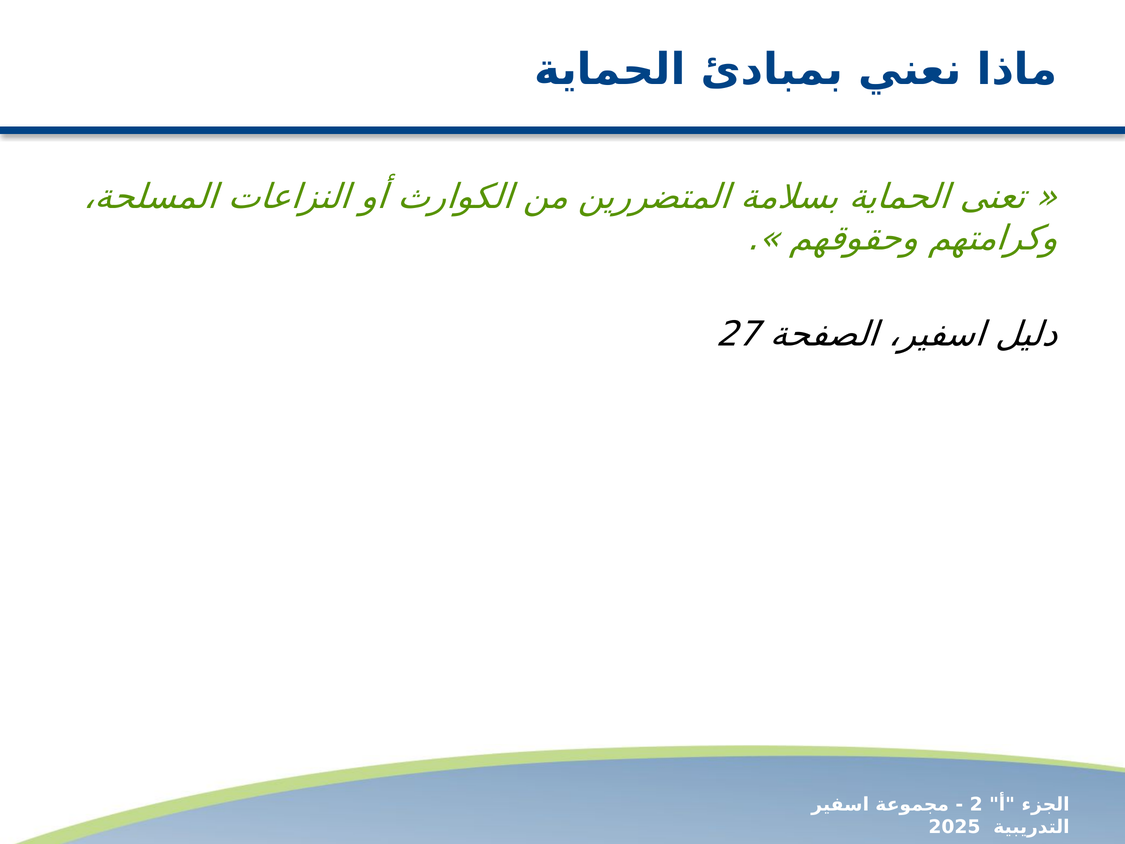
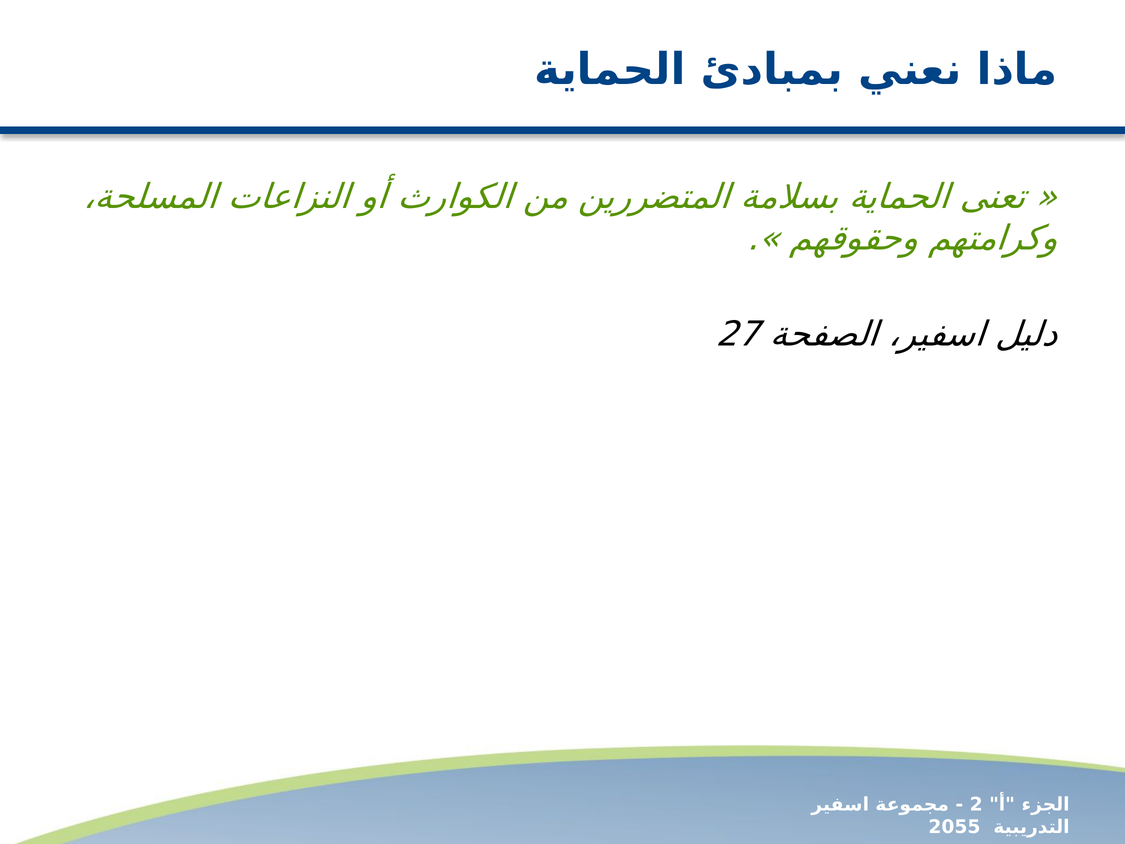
2025: 2025 -> 2055 (954, 827)
